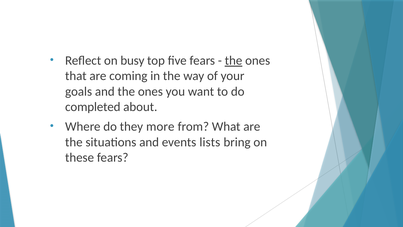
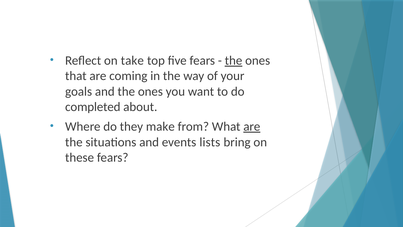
busy: busy -> take (132, 61)
more: more -> make (160, 126)
are underline: none -> present (252, 126)
